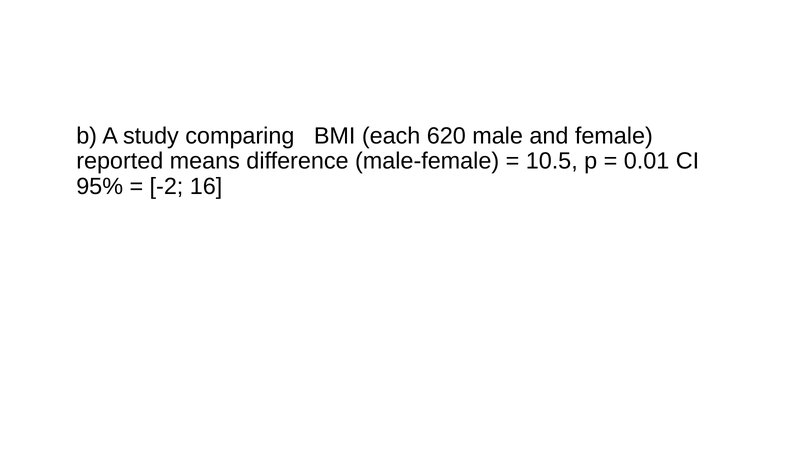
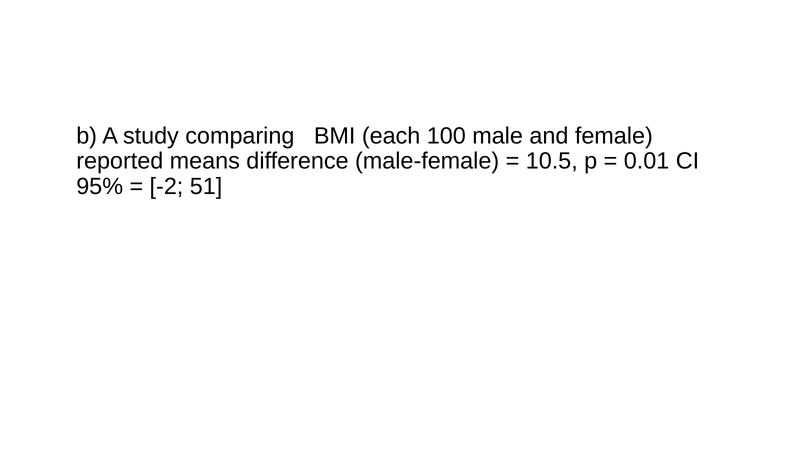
620: 620 -> 100 (446, 136)
16: 16 -> 51 (206, 186)
